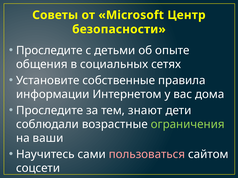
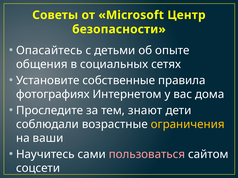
Проследите: Проследите -> Опасайтесь (49, 51)
информации: информации -> фотографиях (53, 95)
ограничения colour: light green -> yellow (188, 125)
